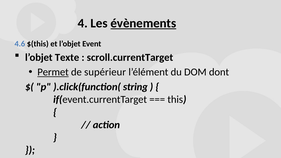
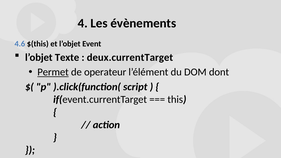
évènements underline: present -> none (143, 23)
scroll.currentTarget: scroll.currentTarget -> deux.currentTarget (130, 57)
supérieur: supérieur -> operateur (105, 72)
string: string -> script (135, 87)
